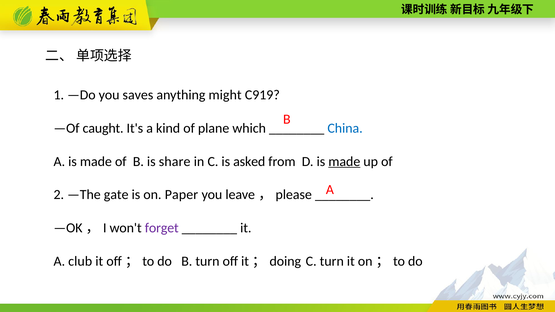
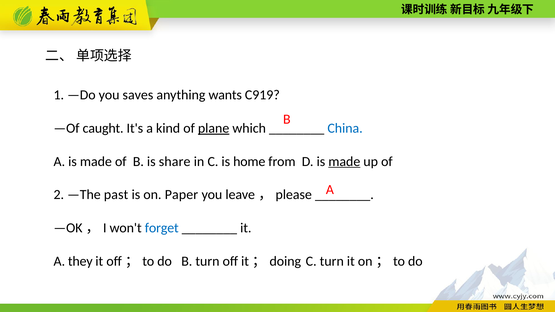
might: might -> wants (225, 95)
plane underline: none -> present (214, 128)
asked: asked -> home (249, 162)
gate: gate -> past (116, 195)
forget colour: purple -> blue (162, 228)
club: club -> they (80, 261)
